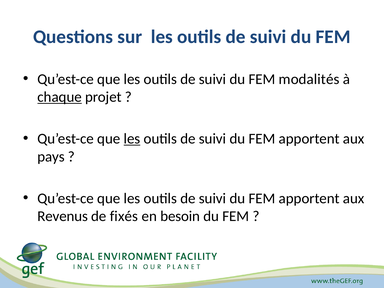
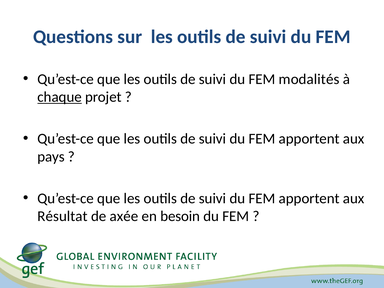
les underline: present -> none (132, 139)
Revenus: Revenus -> Résultat (63, 216)
fixés: fixés -> axée (124, 216)
